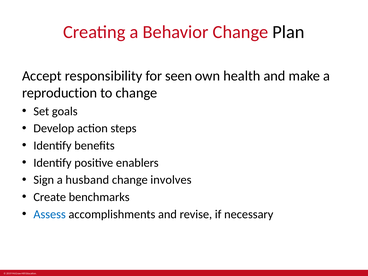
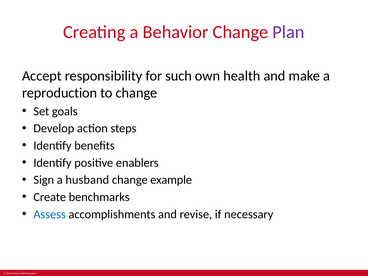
Plan colour: black -> purple (289, 32)
seen: seen -> such (179, 76)
involves: involves -> example (171, 180)
